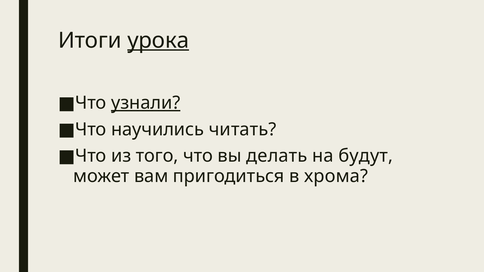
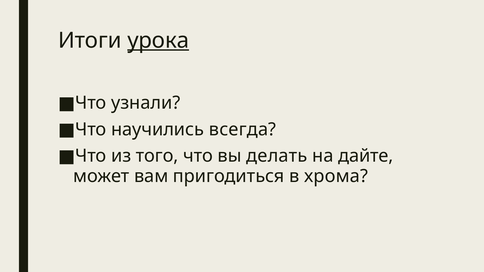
узнали underline: present -> none (146, 103)
читать: читать -> всегда (243, 129)
будут: будут -> дайте (366, 156)
